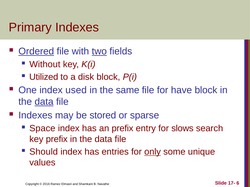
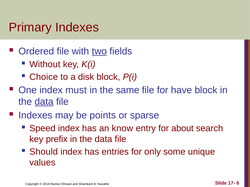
Ordered underline: present -> none (36, 52)
Utilized: Utilized -> Choice (44, 77)
used: used -> must (76, 90)
stored: stored -> points (103, 116)
Space: Space -> Speed (42, 129)
an prefix: prefix -> know (122, 129)
slows: slows -> about (182, 129)
only underline: present -> none (153, 152)
